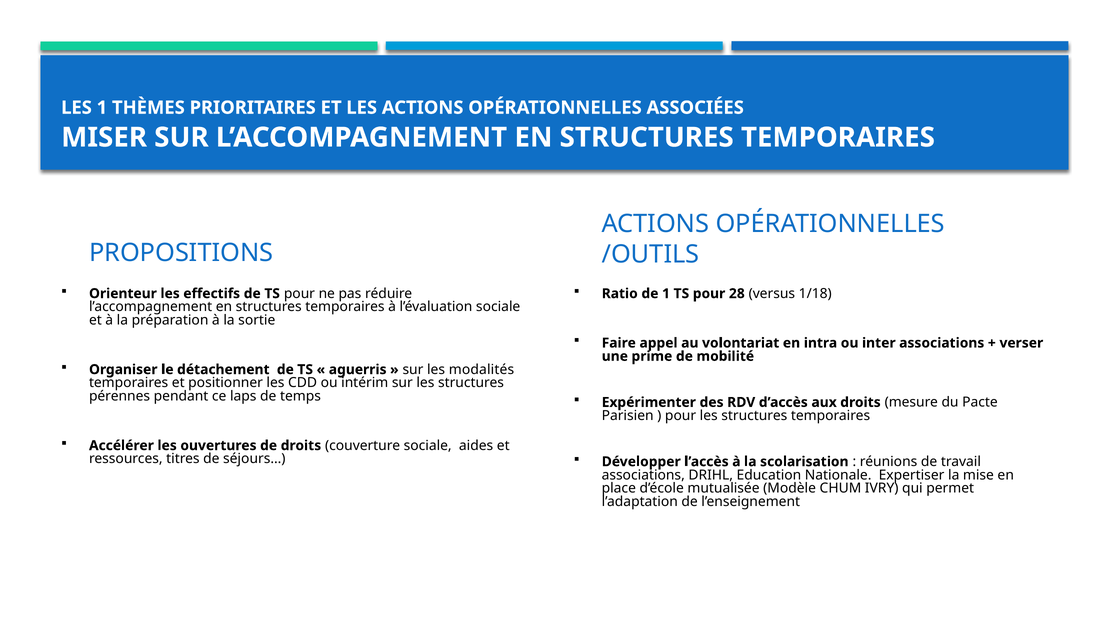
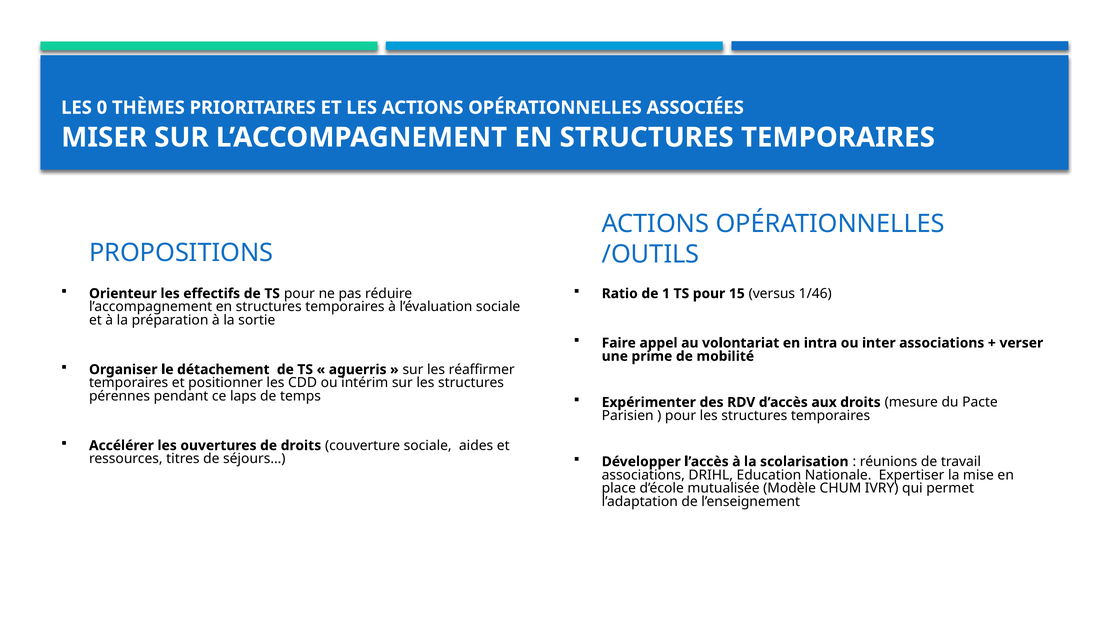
LES 1: 1 -> 0 (102, 108)
28: 28 -> 15 (737, 293)
1/18: 1/18 -> 1/46 (815, 293)
modalités: modalités -> réaffirmer (482, 369)
